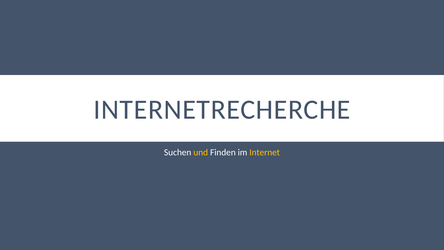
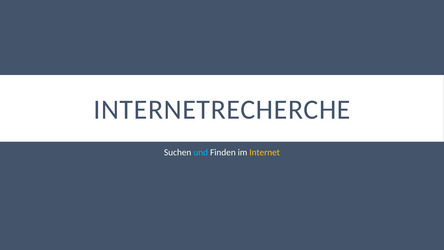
und colour: yellow -> light blue (201, 152)
